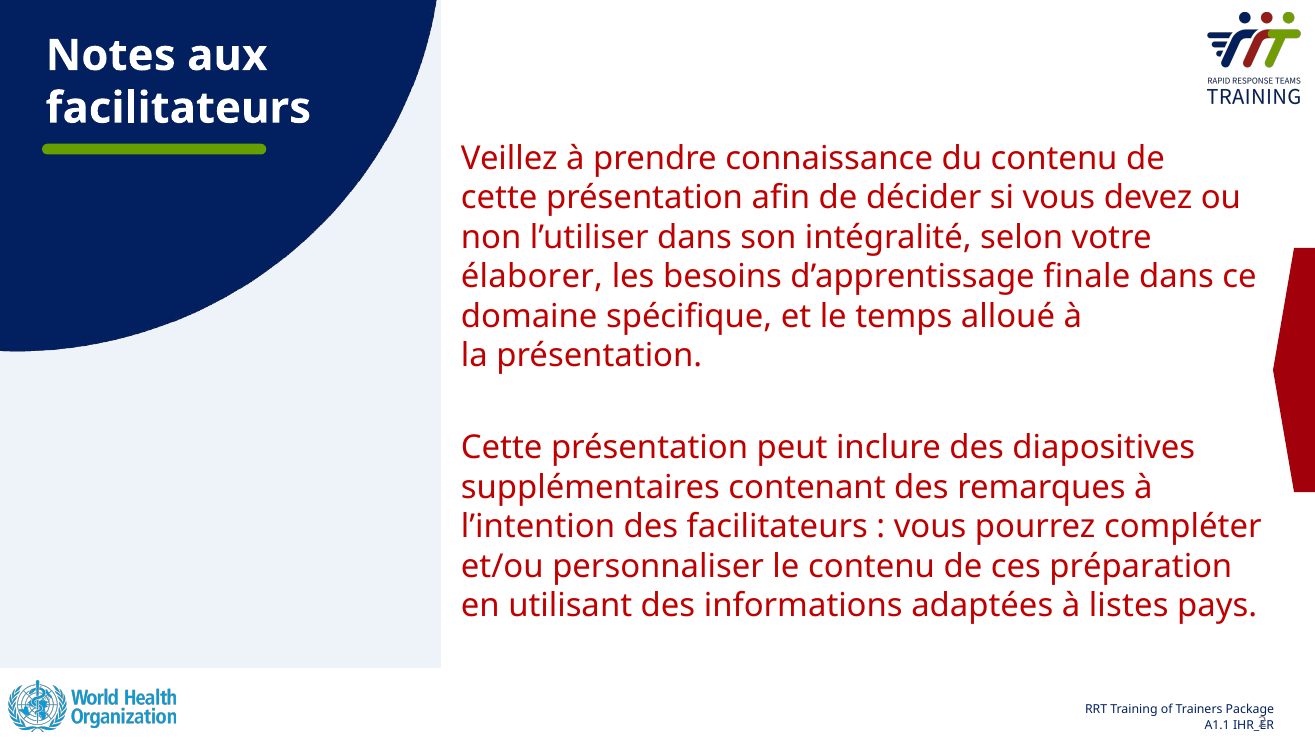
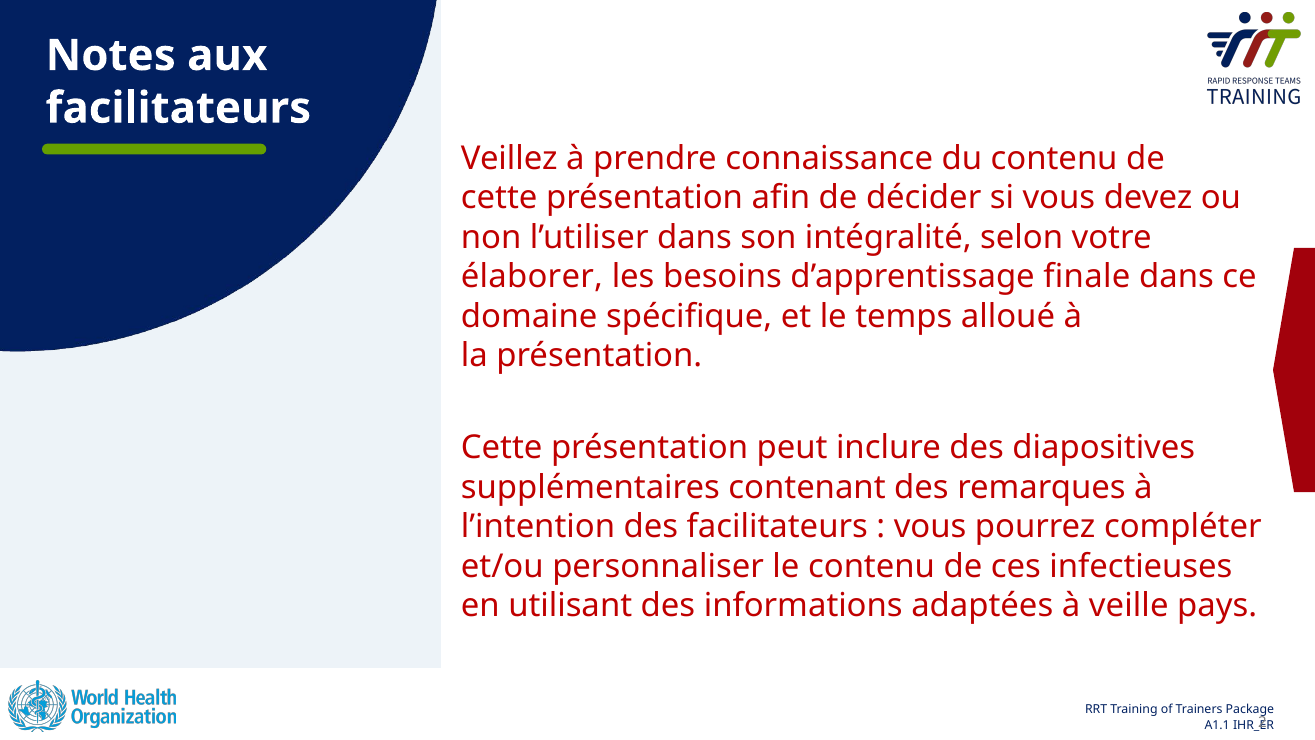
préparation: préparation -> infectieuses (1141, 566)
listes: listes -> veille (1129, 606)
